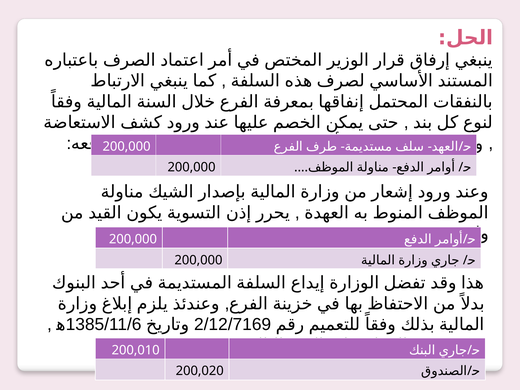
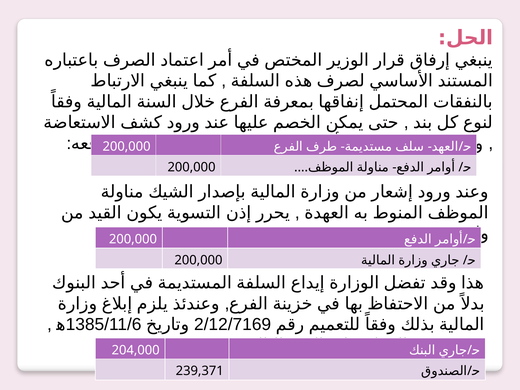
200,010: 200,010 -> 204,000 (136, 350)
200,020: 200,020 -> 239,371 (200, 371)
